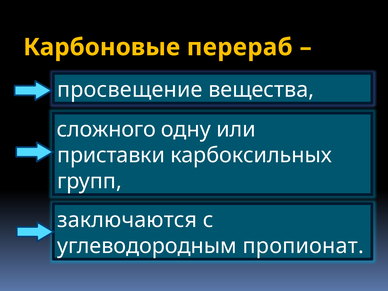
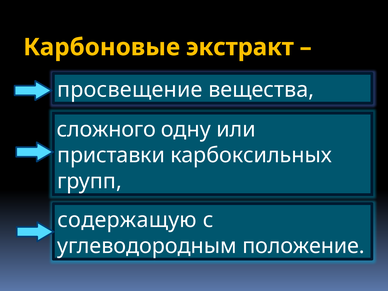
перераб: перераб -> экстракт (240, 47)
заключаются: заключаются -> содержащую (127, 220)
пропионат: пропионат -> положение (303, 246)
